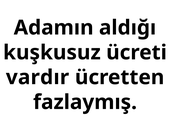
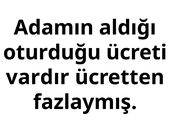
kuşkusuz: kuşkusuz -> oturduğu (52, 53)
